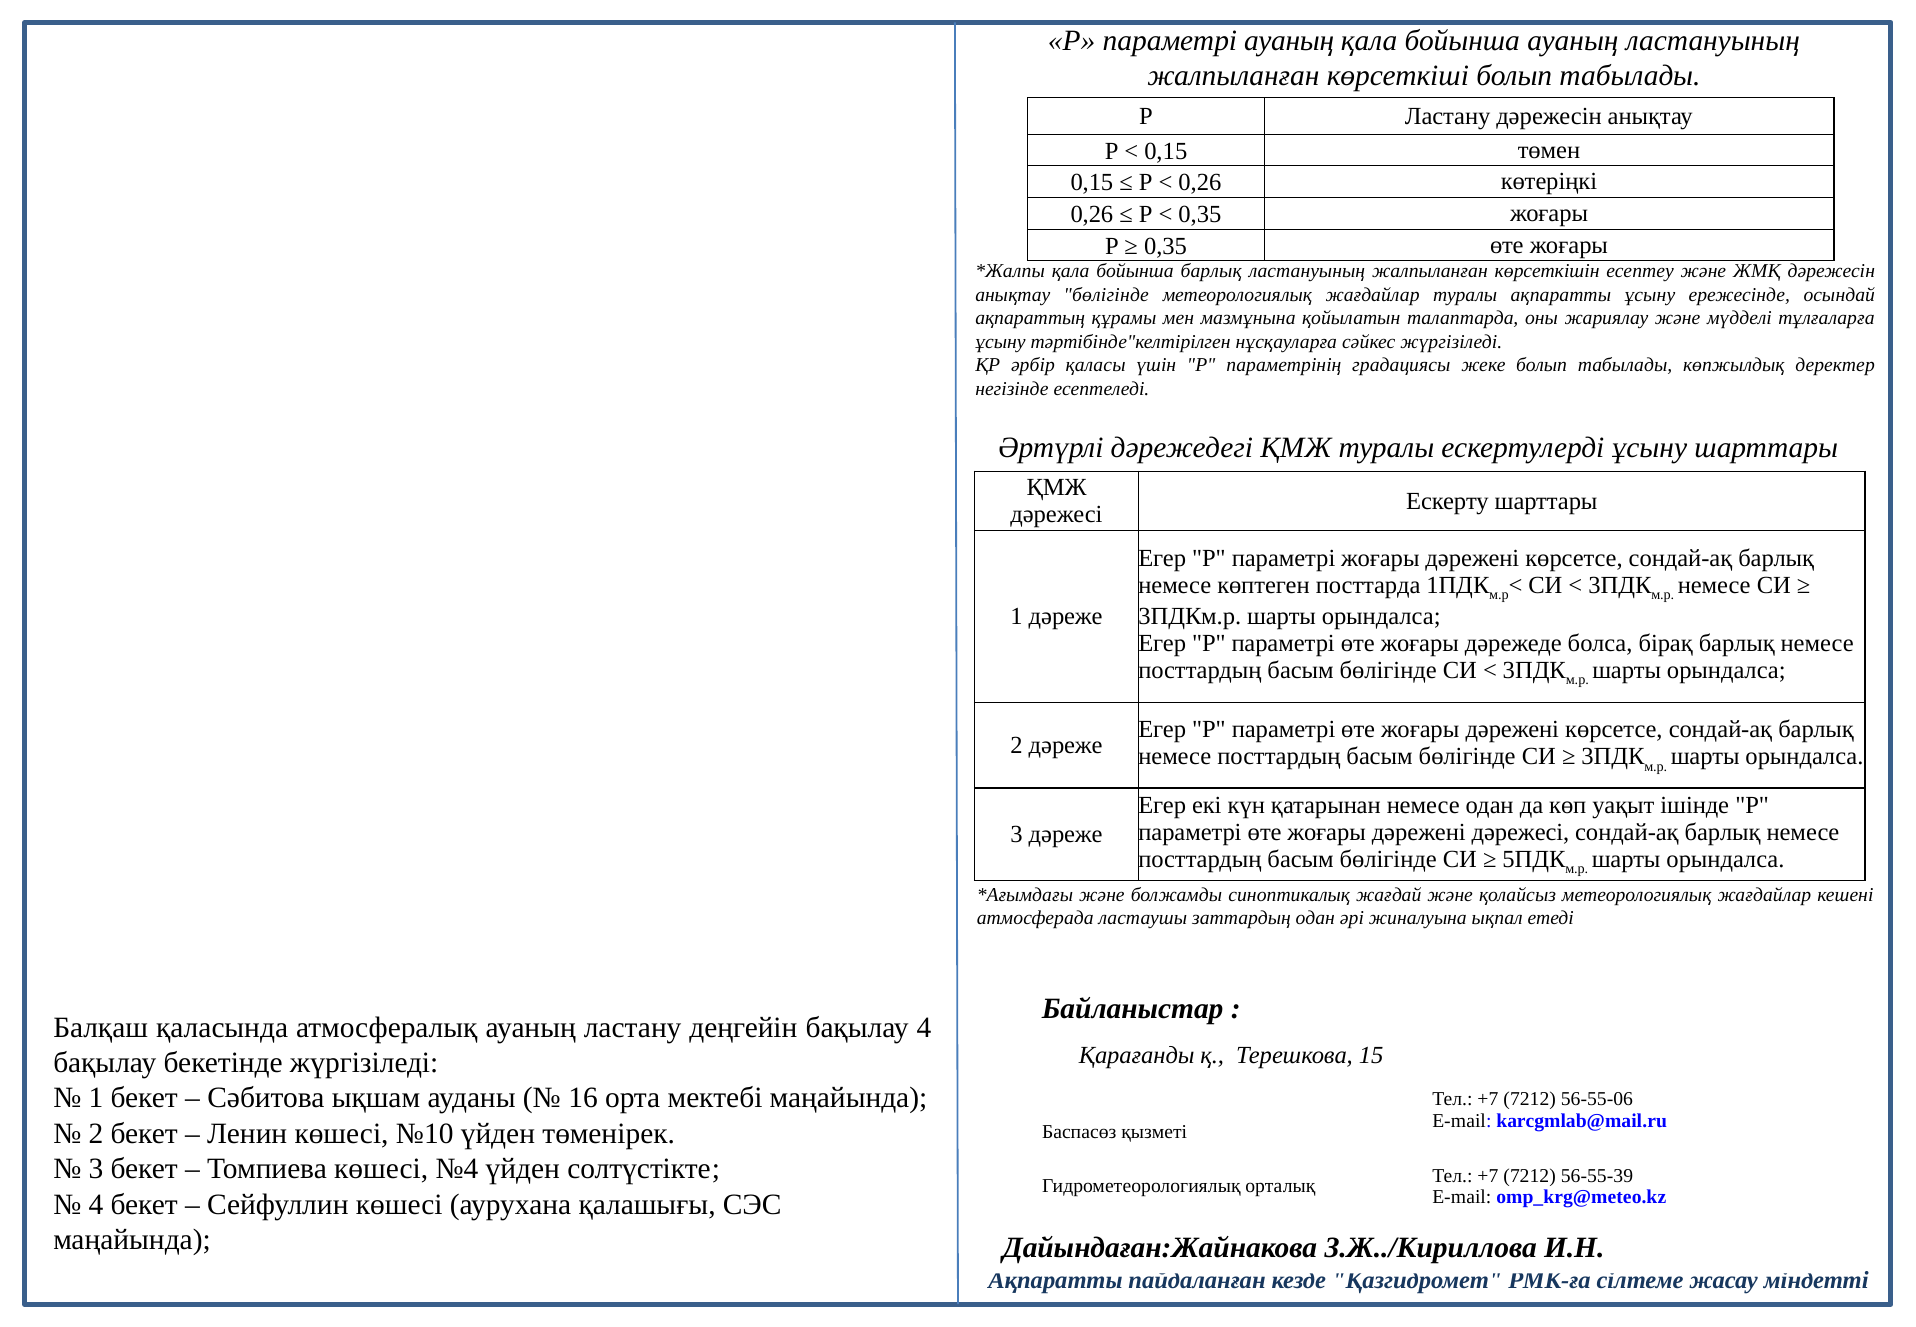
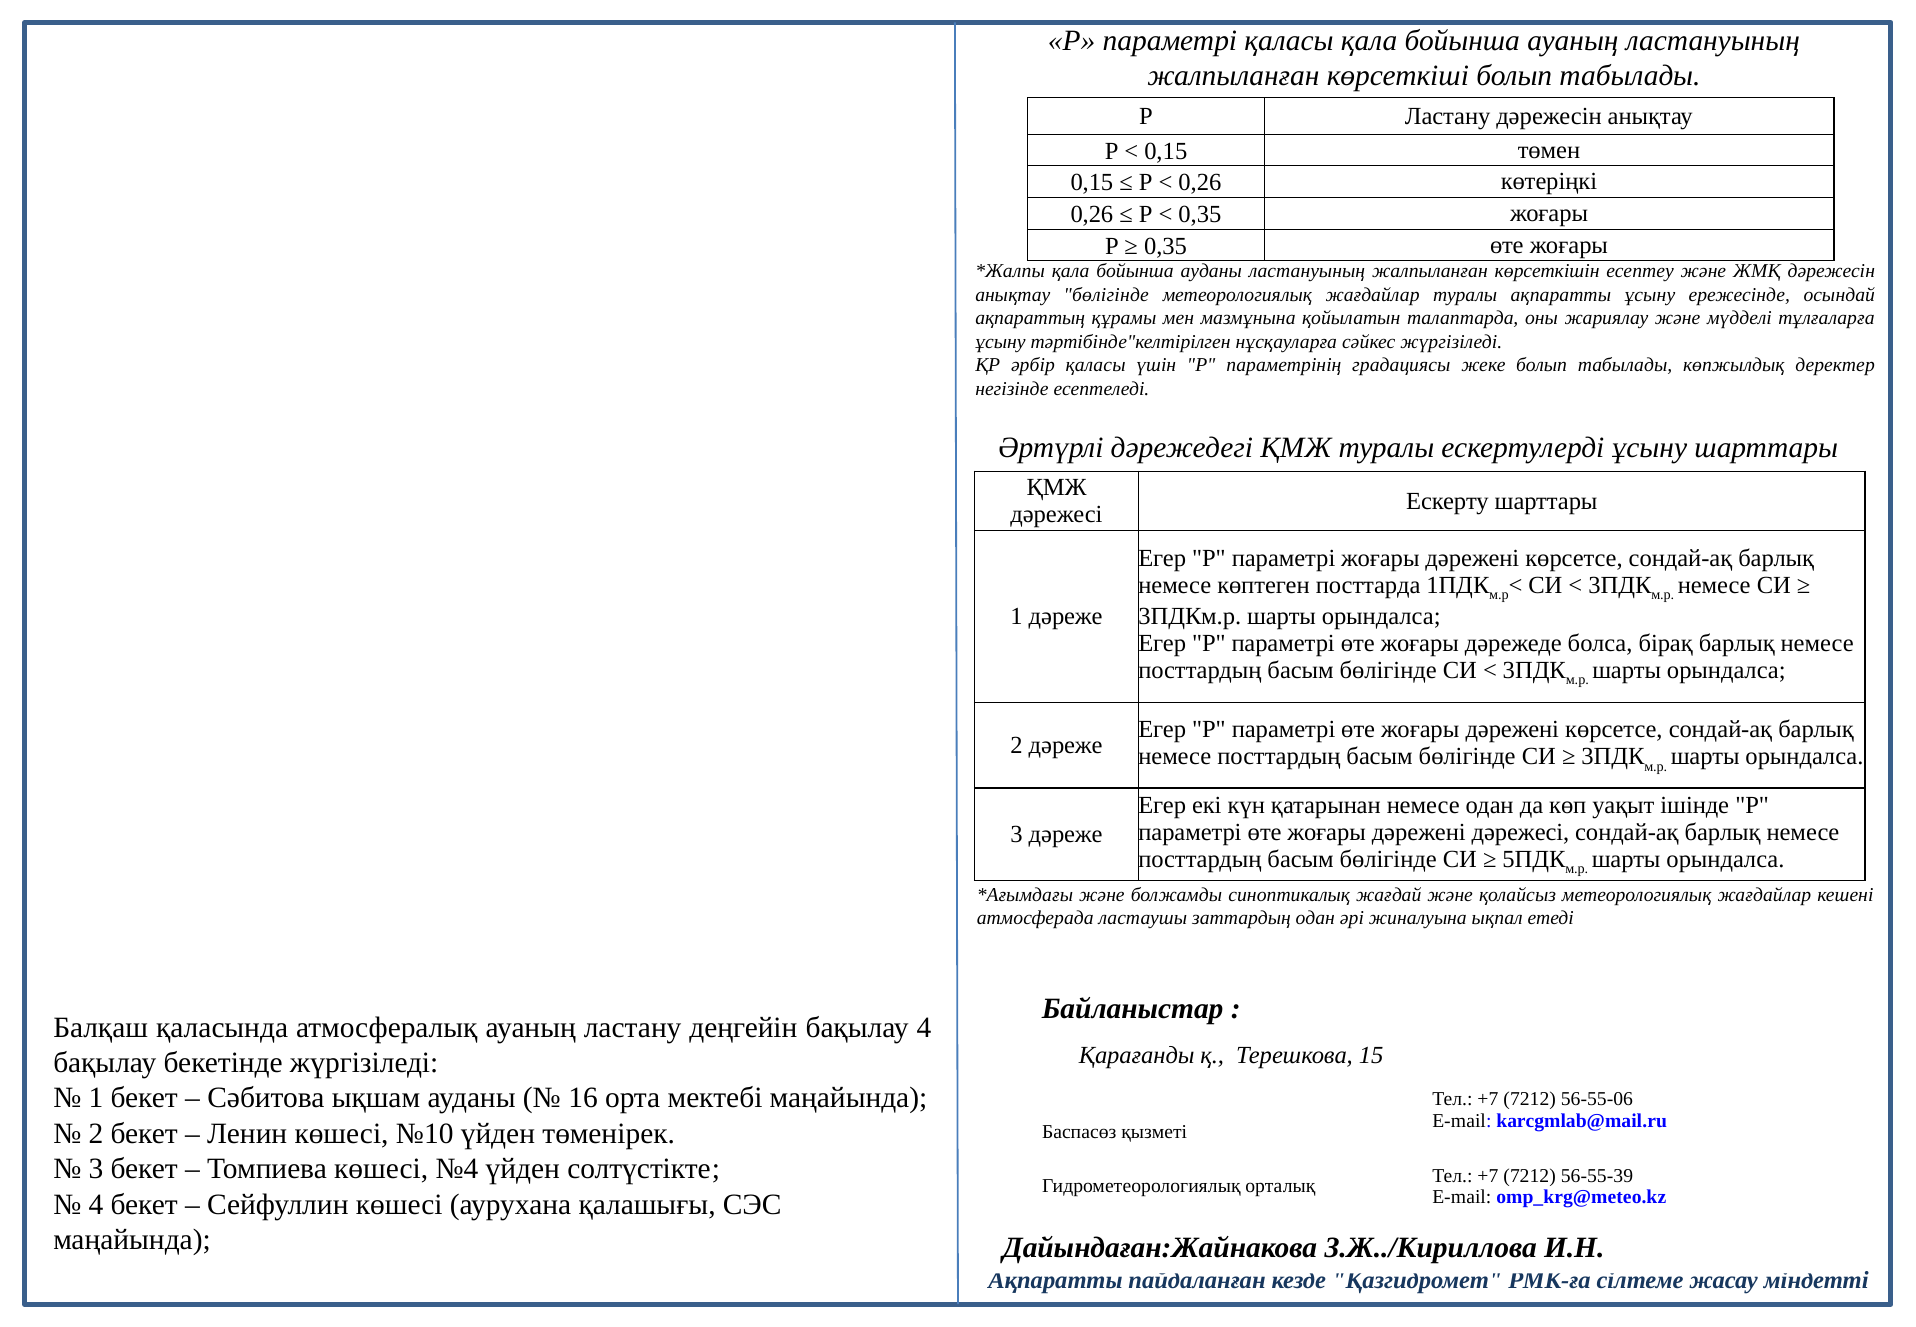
параметрі ауаның: ауаның -> қаласы (1289, 40)
бойынша барлық: барлық -> ауданы (1211, 271)
